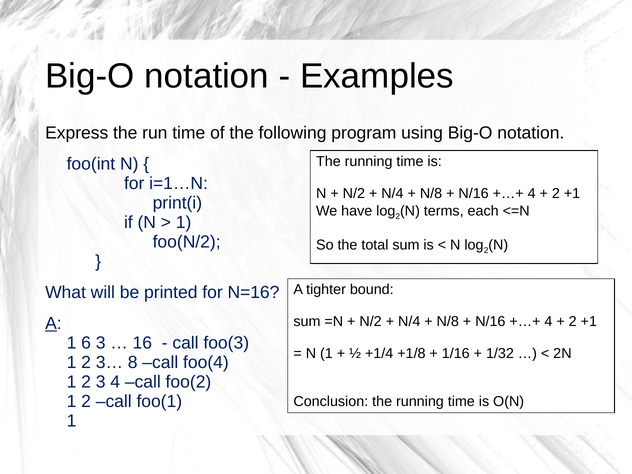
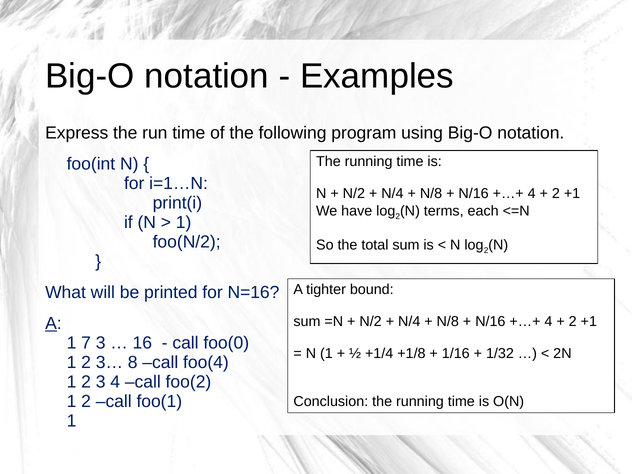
6: 6 -> 7 (86, 343)
foo(3: foo(3 -> foo(0 (226, 343)
